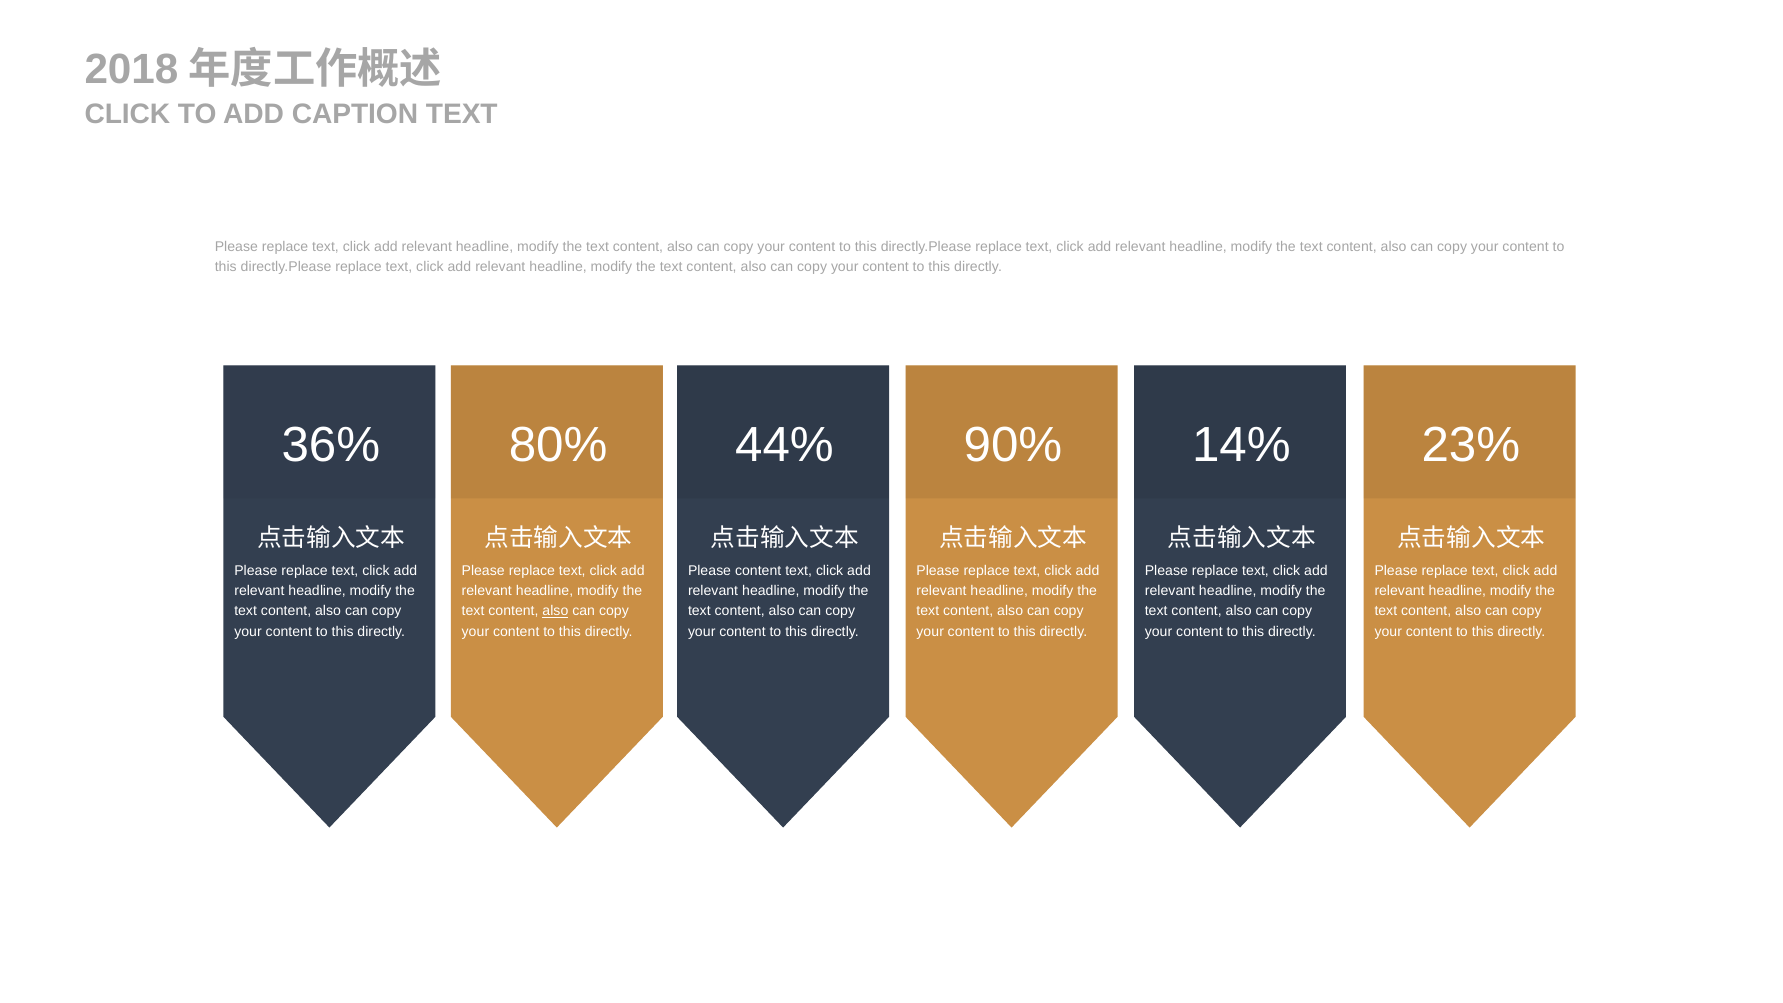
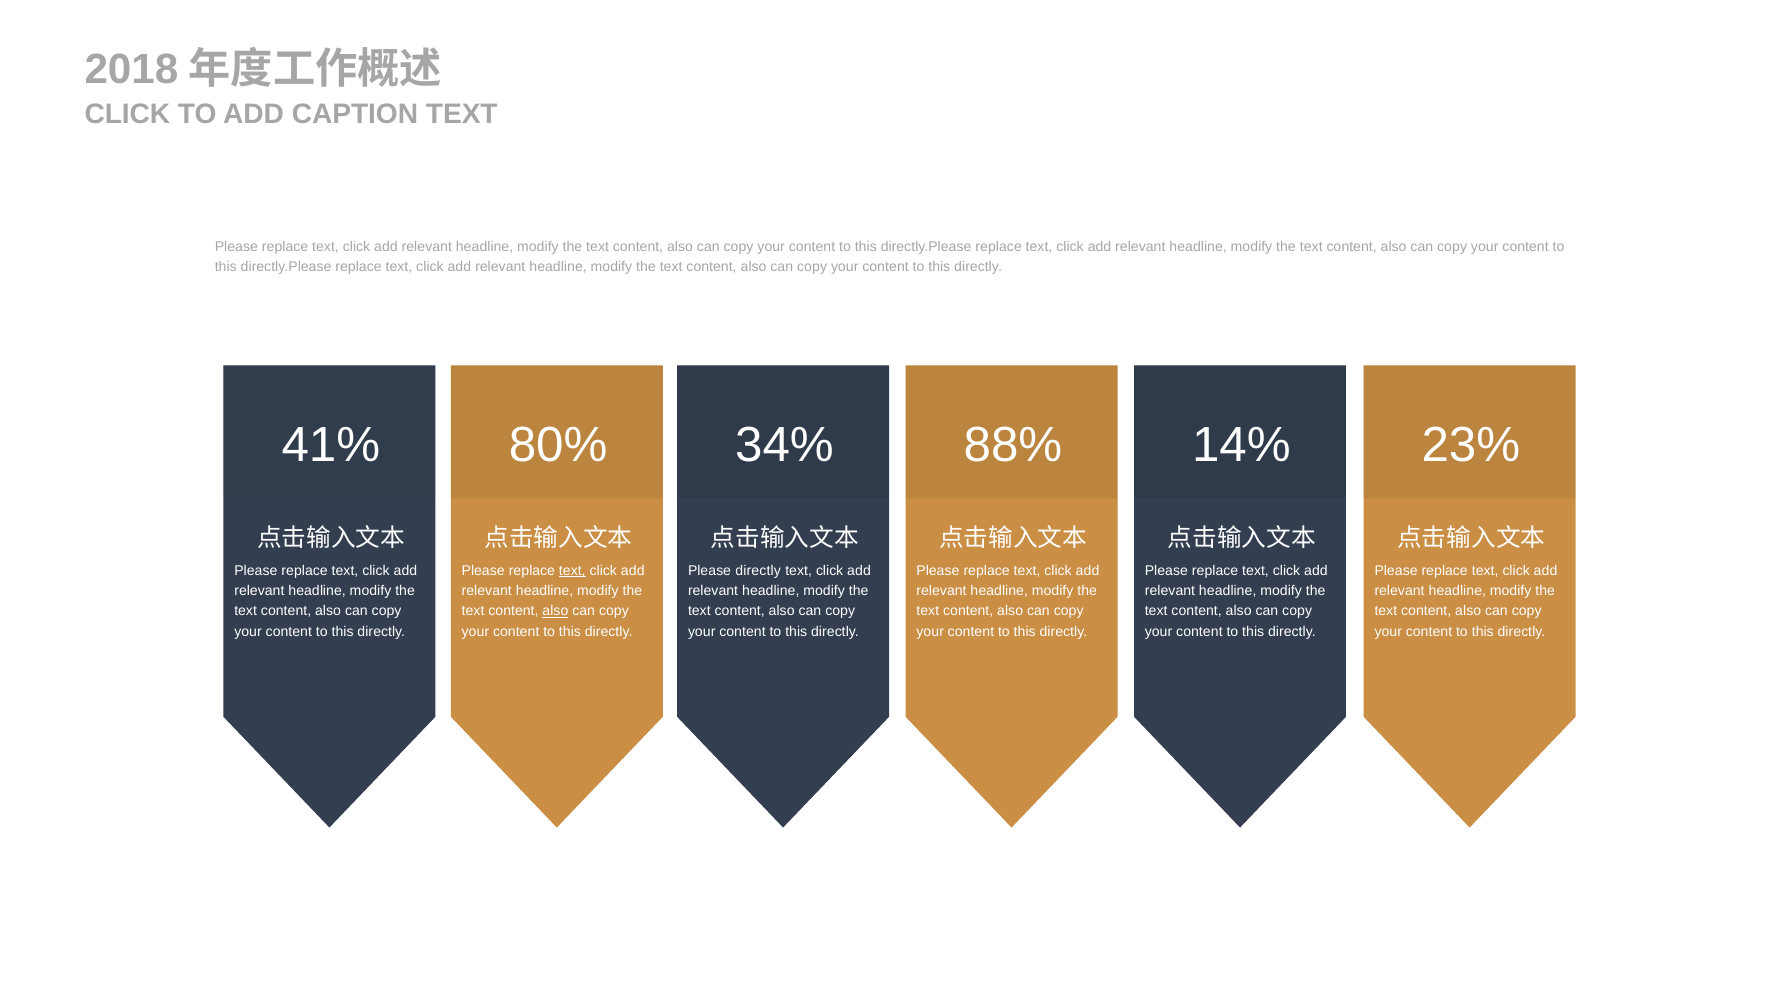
36%: 36% -> 41% (331, 445)
44%: 44% -> 34% (784, 445)
90%: 90% -> 88% (1013, 445)
text underline: none -> present (572, 571)
Please content: content -> directly (758, 571)
